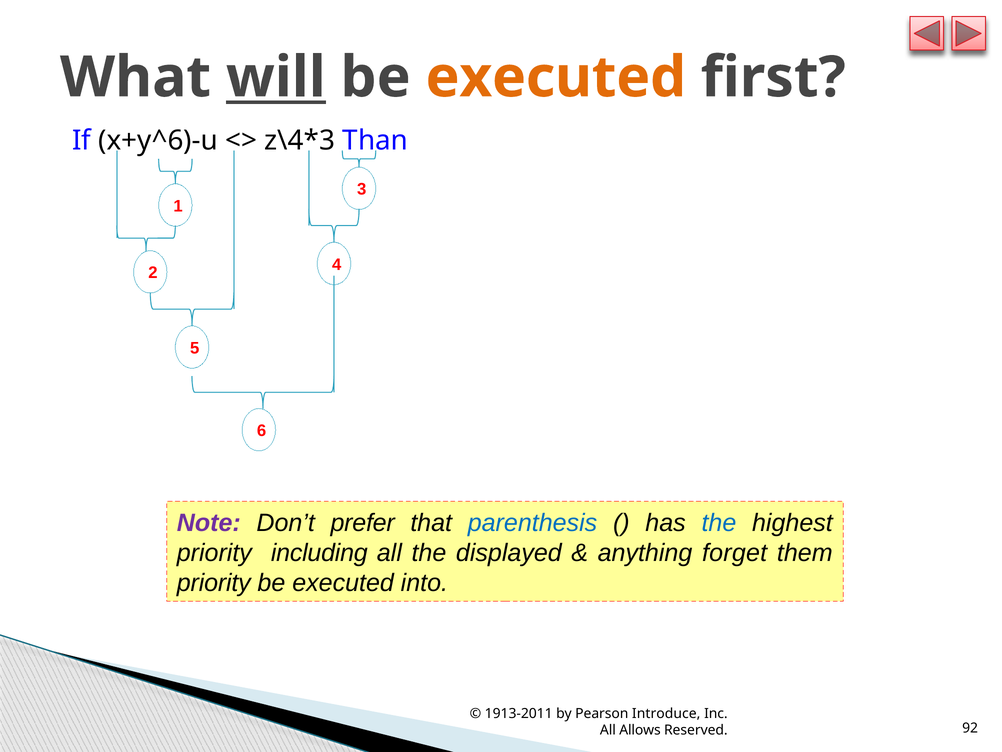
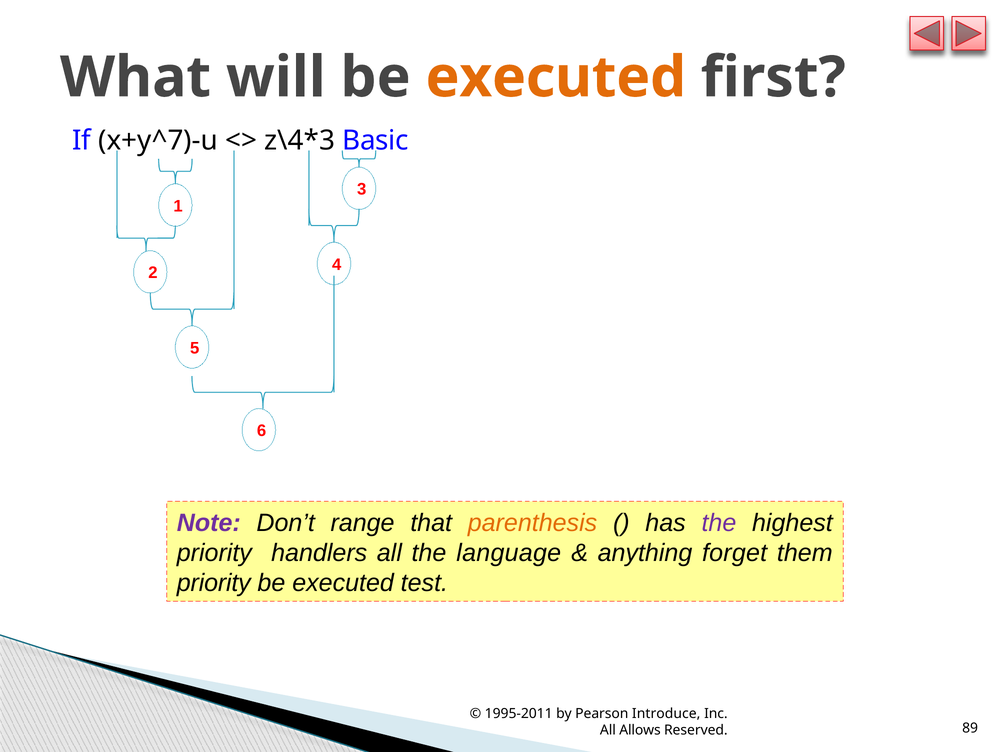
will underline: present -> none (276, 77)
x+y^6)-u: x+y^6)-u -> x+y^7)-u (158, 141)
Than: Than -> Basic (375, 141)
prefer: prefer -> range (363, 523)
parenthesis colour: blue -> orange (532, 523)
the colour: blue -> purple (719, 523)
including: including -> handlers (319, 553)
displayed: displayed -> language (509, 553)
into: into -> test (424, 583)
1913-2011: 1913-2011 -> 1995-2011 (519, 713)
92: 92 -> 89 (970, 728)
